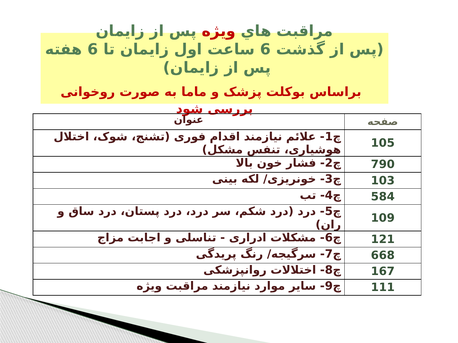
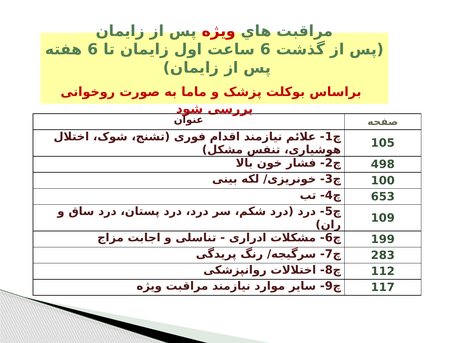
790: 790 -> 498 (383, 165)
103: 103 -> 100 (383, 181)
584: 584 -> 653 (383, 197)
121: 121 -> 199 (383, 240)
668: 668 -> 283 (383, 256)
167: 167 -> 112 (383, 272)
111: 111 -> 117 (383, 288)
